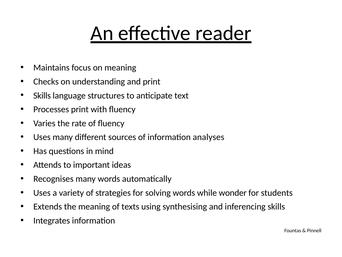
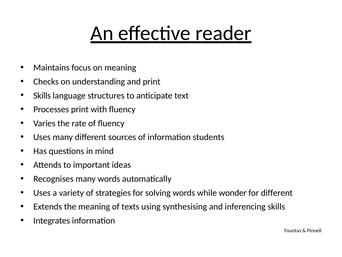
analyses: analyses -> students (209, 137)
for students: students -> different (277, 192)
